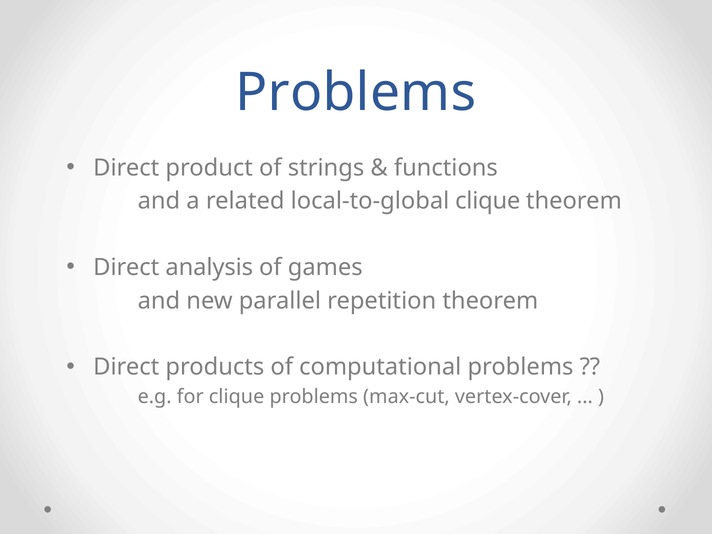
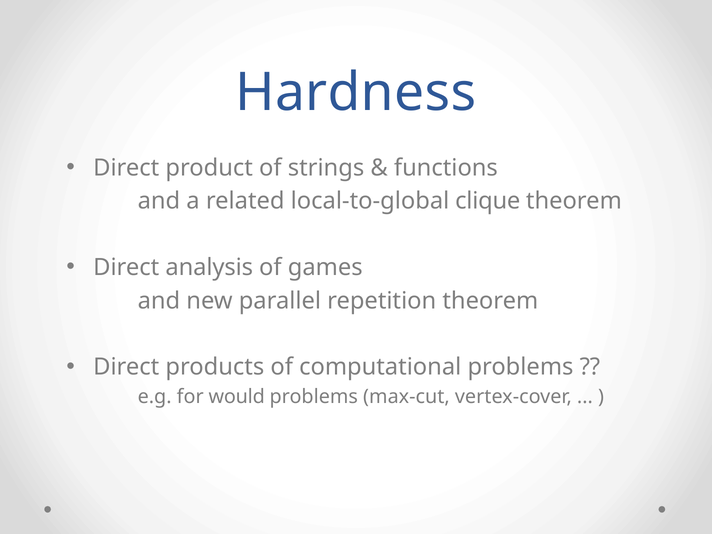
Problems: Problems -> Hardness (356, 93)
for clique: clique -> would (237, 397)
